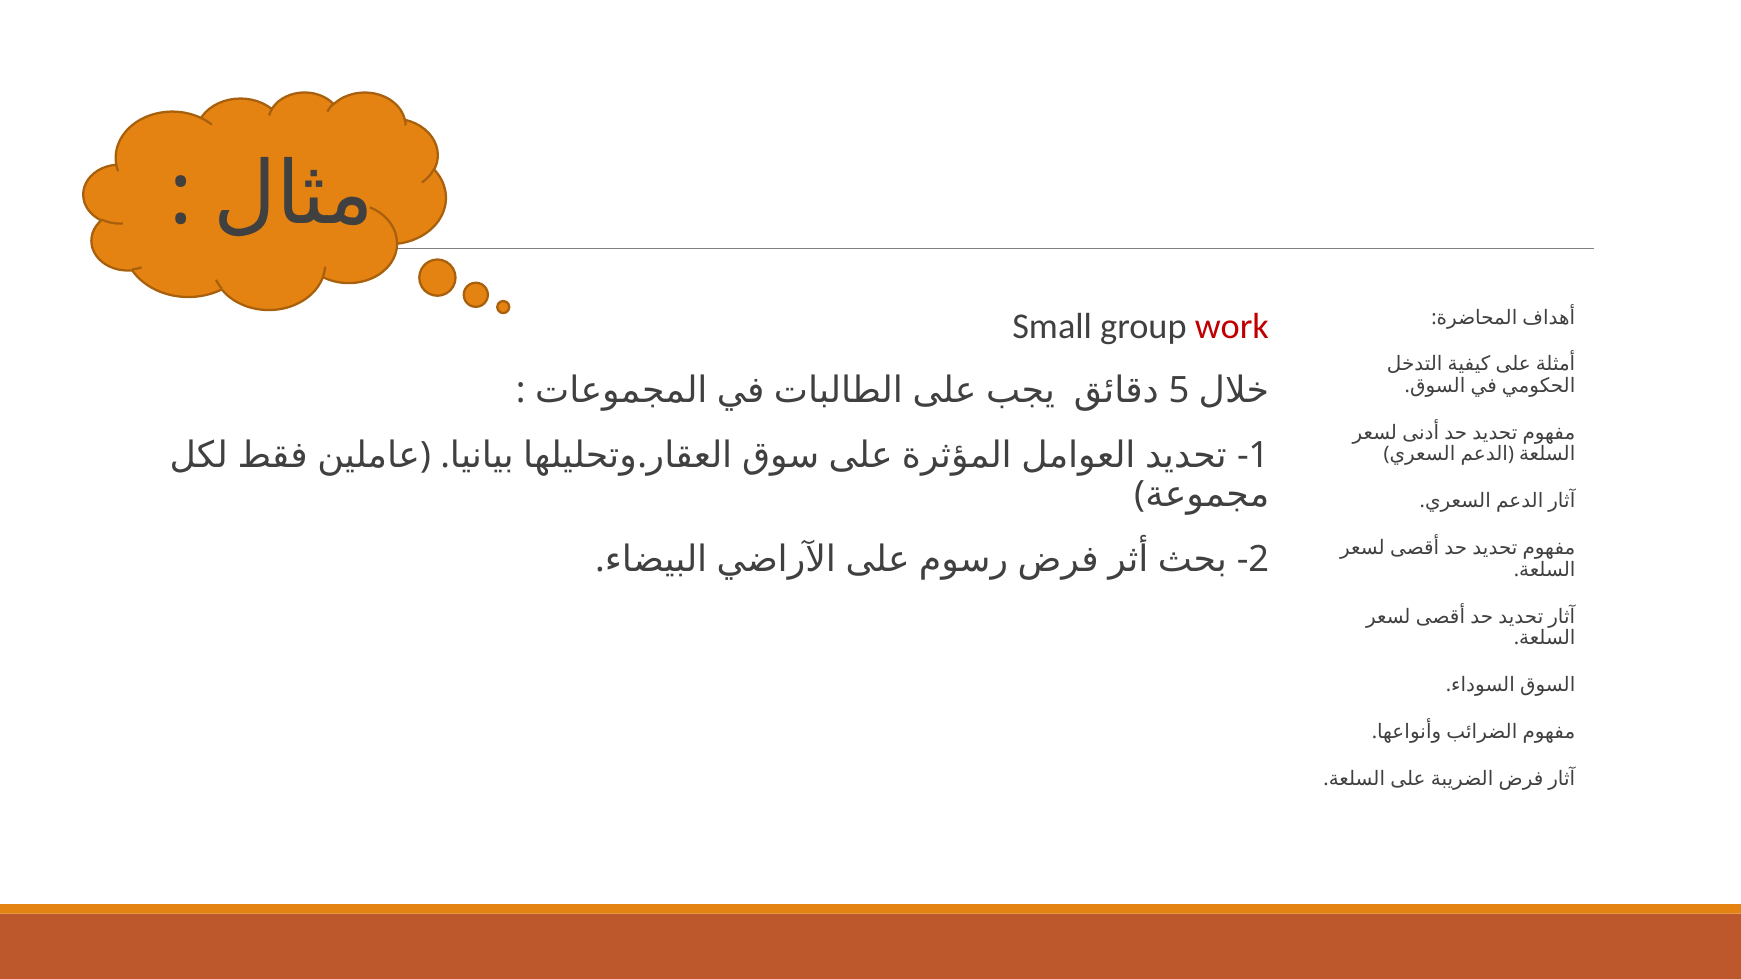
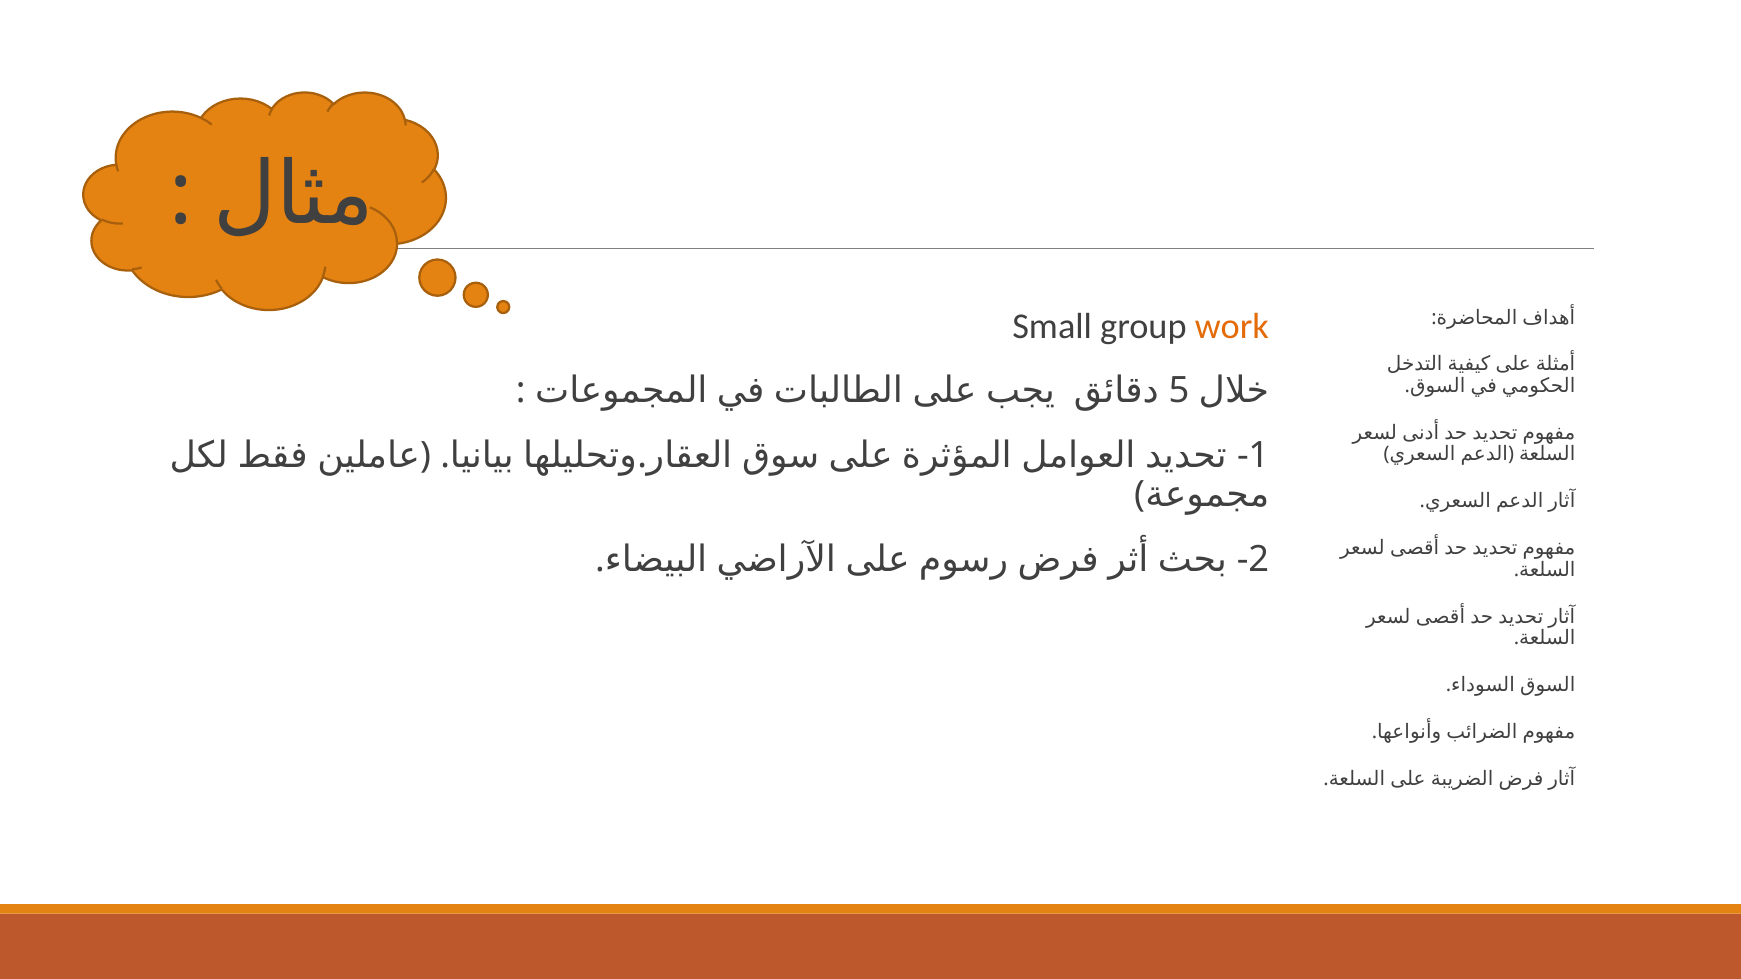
work colour: red -> orange (1232, 326)
